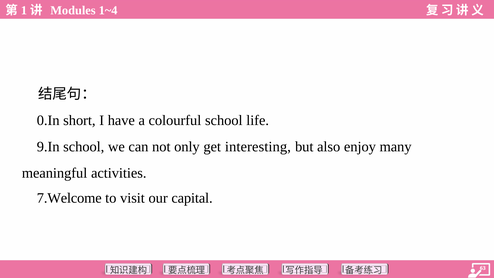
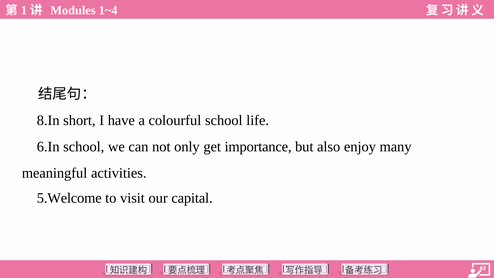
0.In: 0.In -> 8.In (48, 120)
9.In: 9.In -> 6.In (48, 147)
interesting: interesting -> importance (258, 147)
7.Welcome: 7.Welcome -> 5.Welcome (69, 198)
